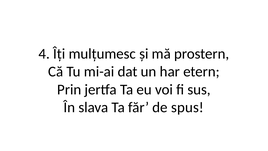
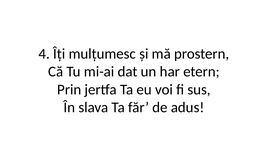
spus: spus -> adus (188, 107)
